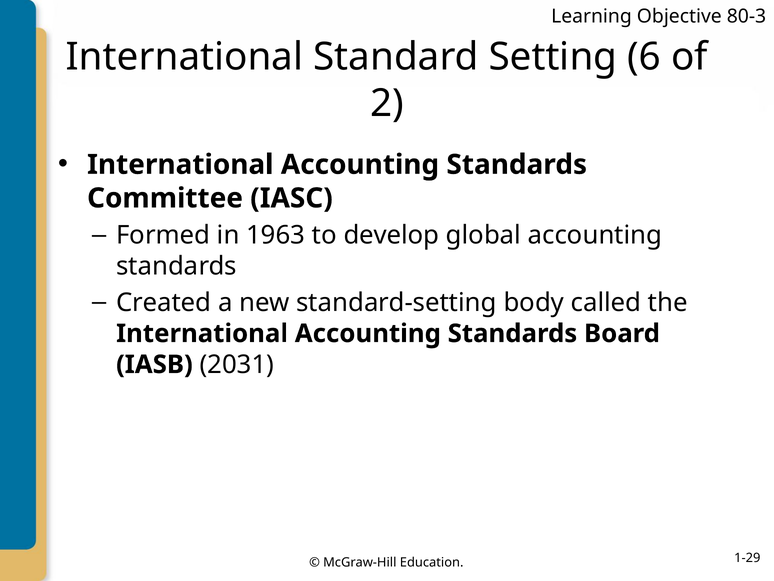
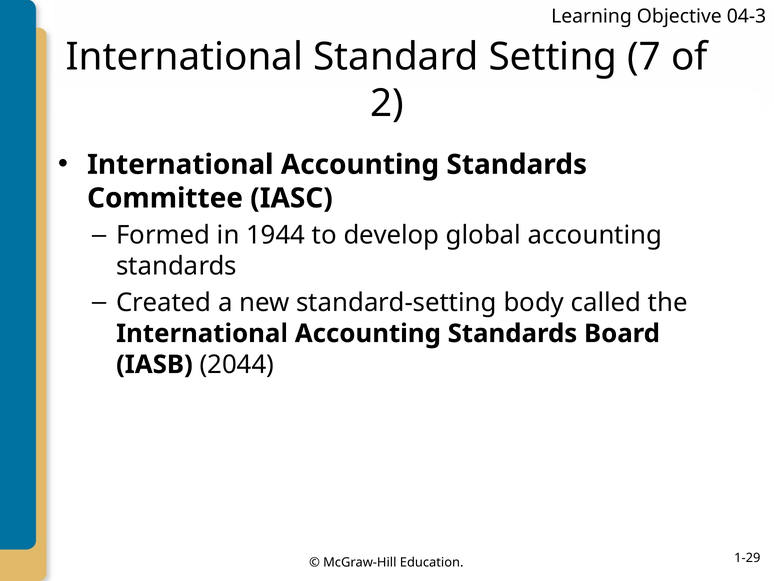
80-3: 80-3 -> 04-3 (747, 17)
6: 6 -> 7 (644, 57)
1963: 1963 -> 1944 (276, 235)
2031: 2031 -> 2044 (237, 364)
